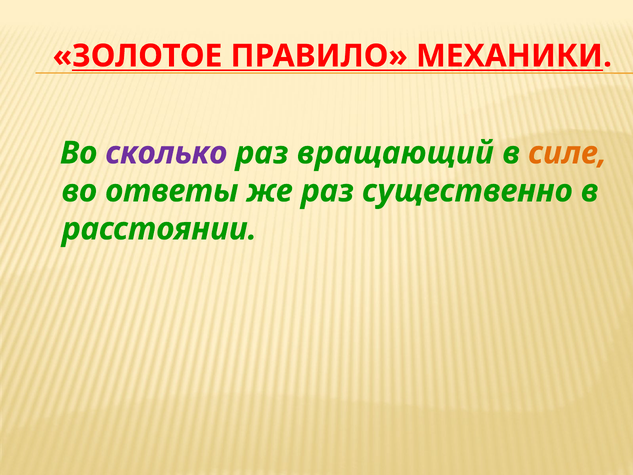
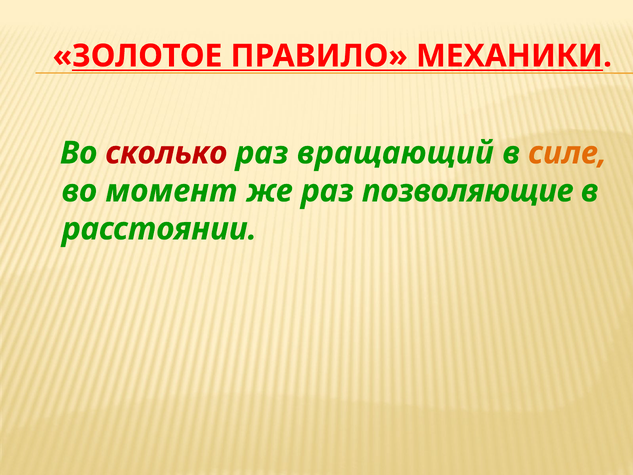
сколько colour: purple -> red (166, 153)
ответы: ответы -> момент (172, 191)
существенно: существенно -> позволяющие (468, 191)
